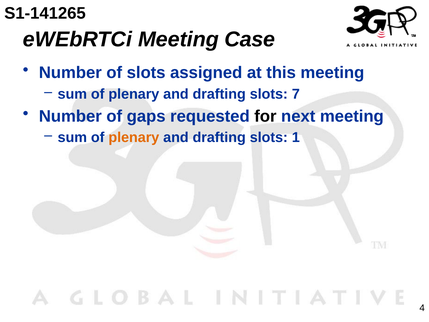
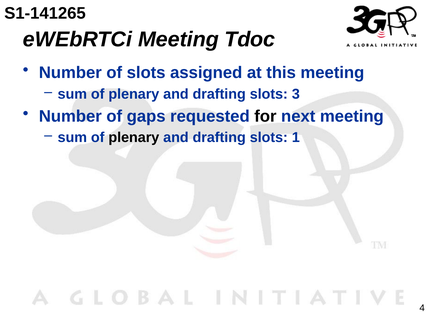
Case: Case -> Tdoc (250, 39)
7: 7 -> 3 (296, 94)
plenary colour: orange -> black (134, 137)
